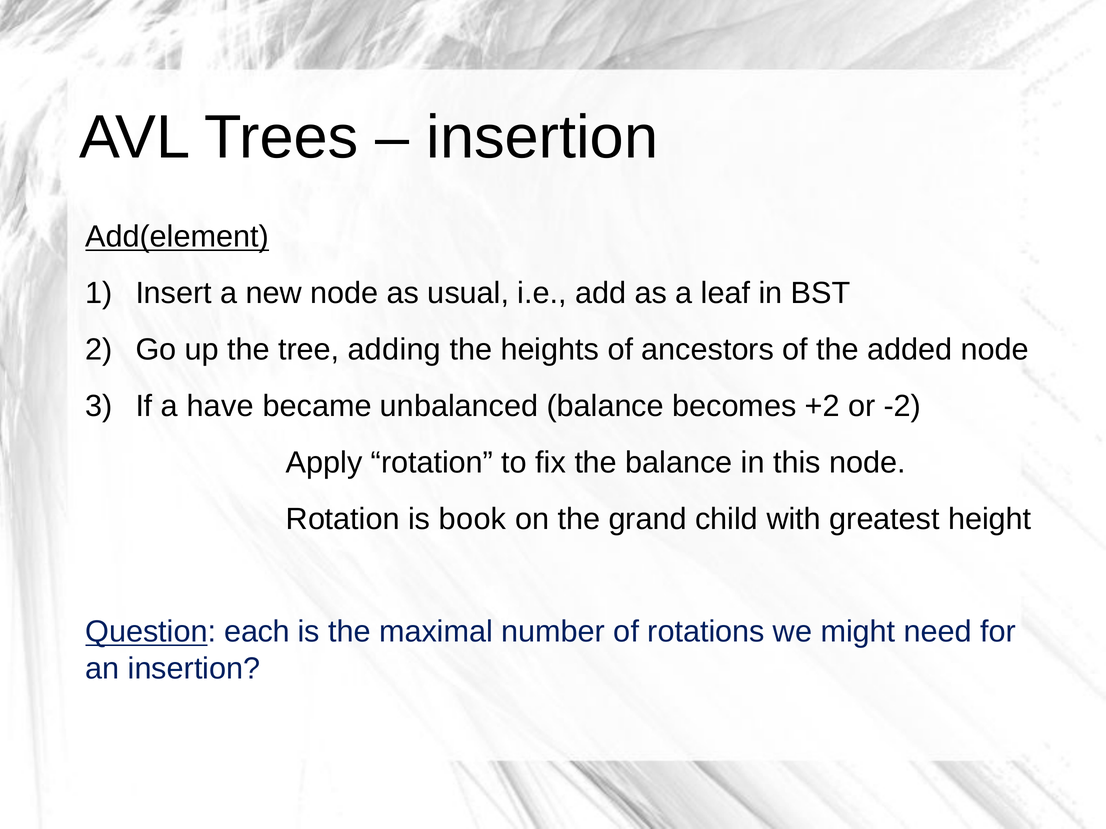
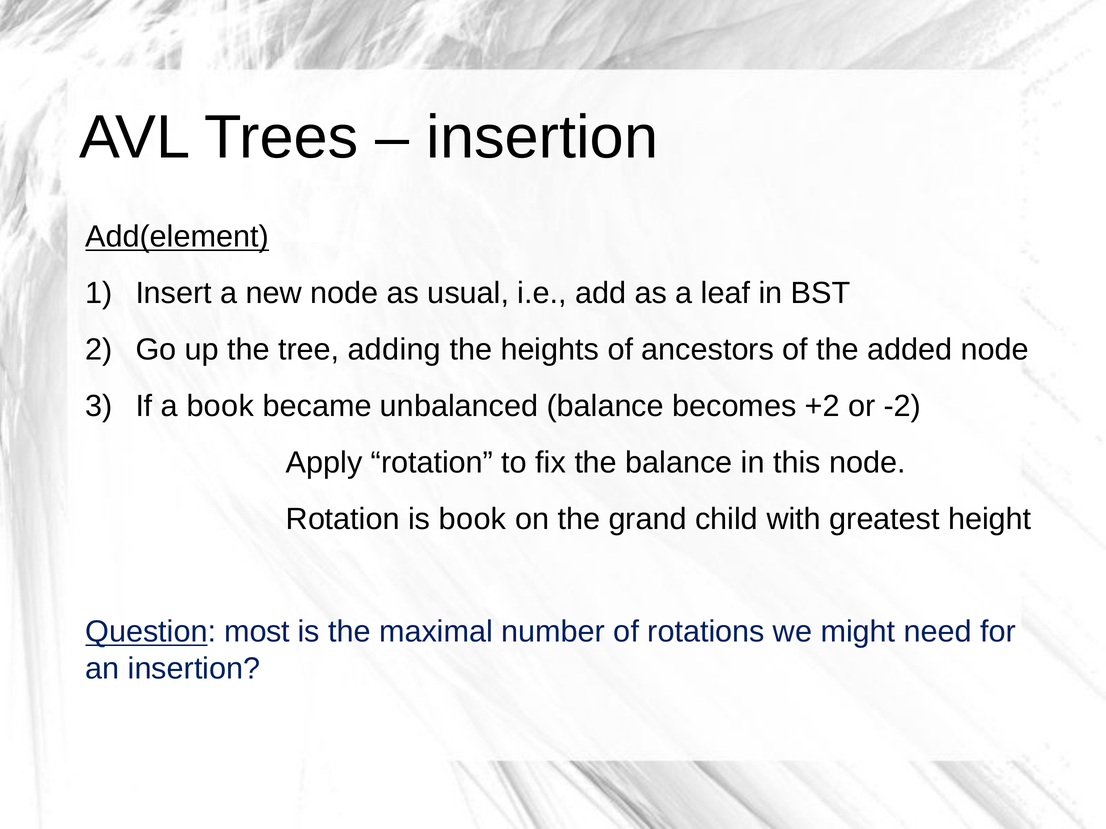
a have: have -> book (220, 406)
each: each -> most (257, 632)
